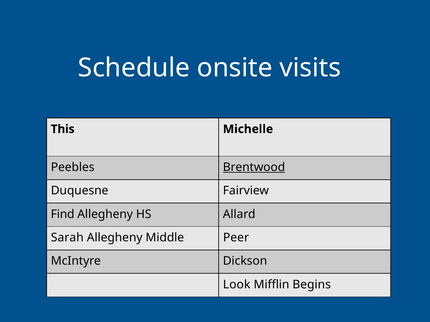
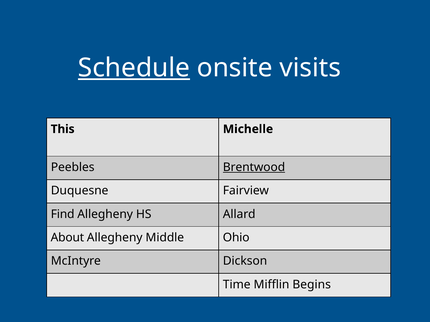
Schedule underline: none -> present (134, 68)
Sarah: Sarah -> About (67, 238)
Peer: Peer -> Ohio (236, 238)
Look: Look -> Time (237, 285)
